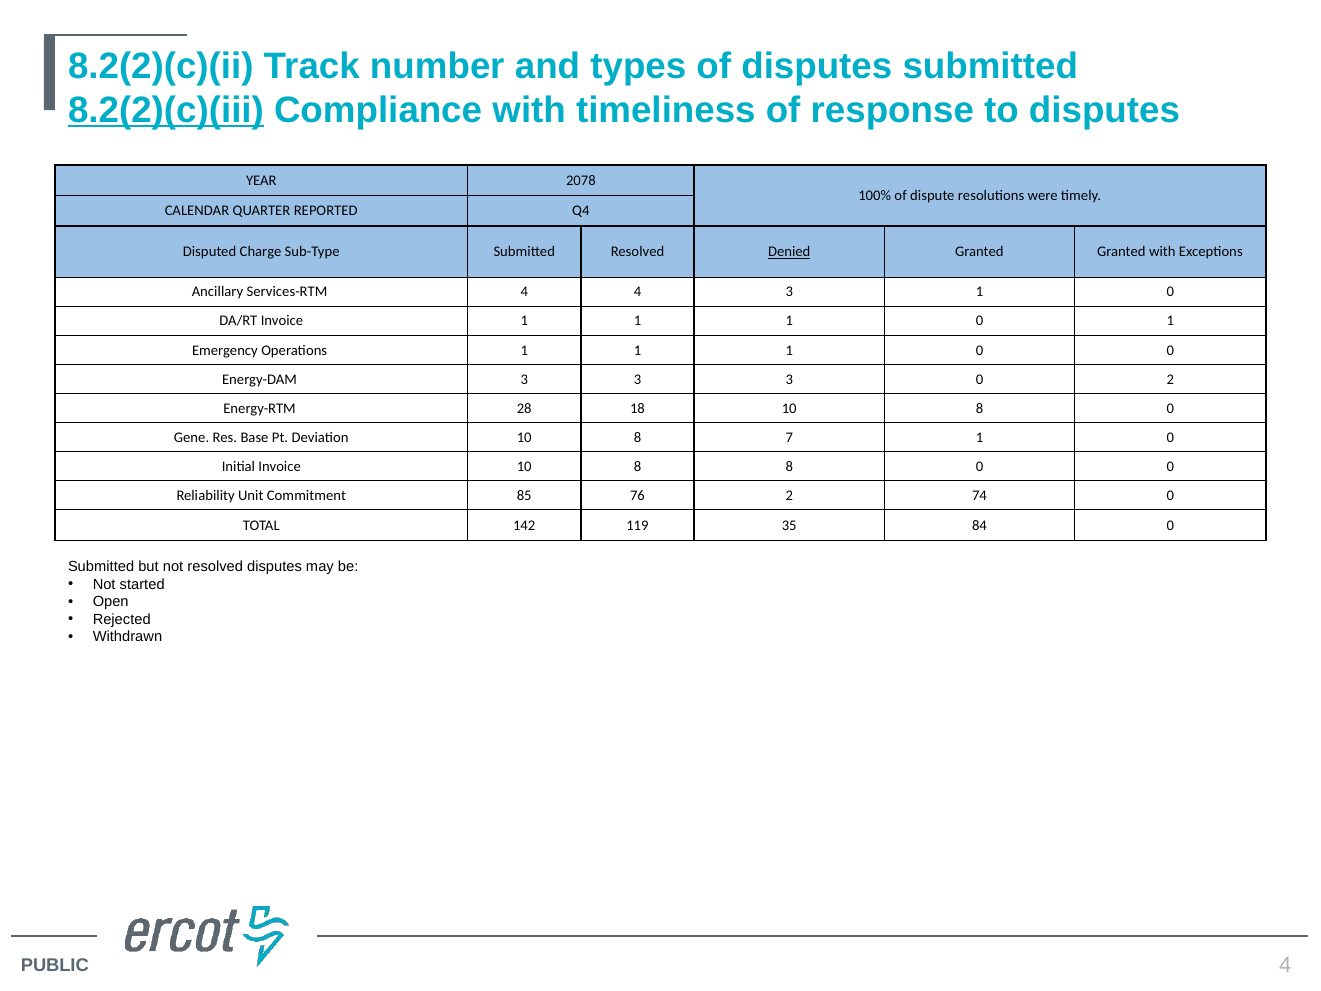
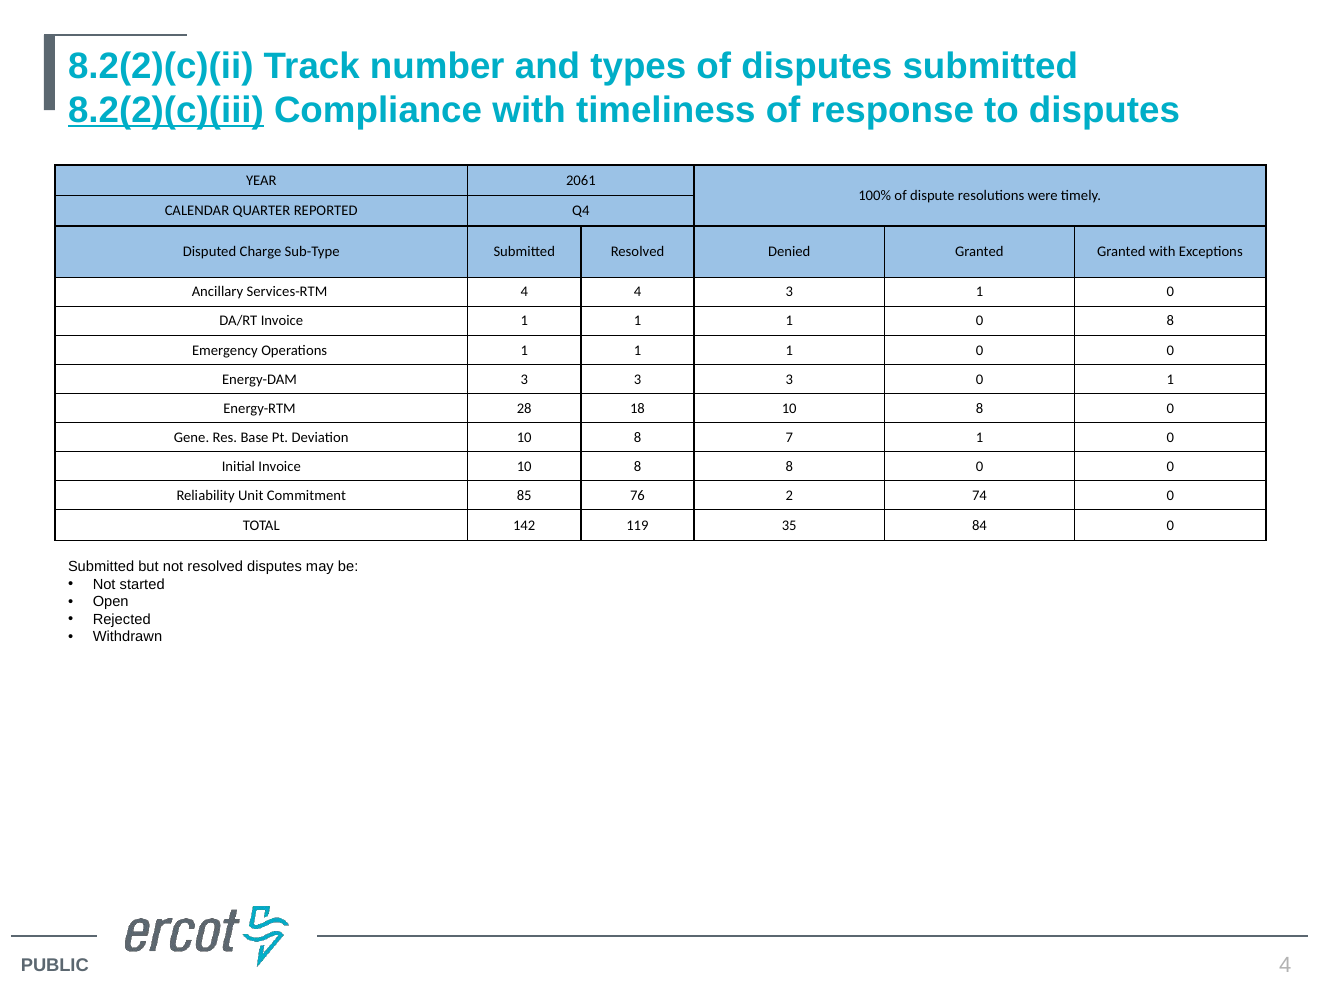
2078: 2078 -> 2061 (581, 181)
Denied underline: present -> none (789, 252)
0 1: 1 -> 8 (1170, 321)
0 2: 2 -> 1 (1170, 379)
